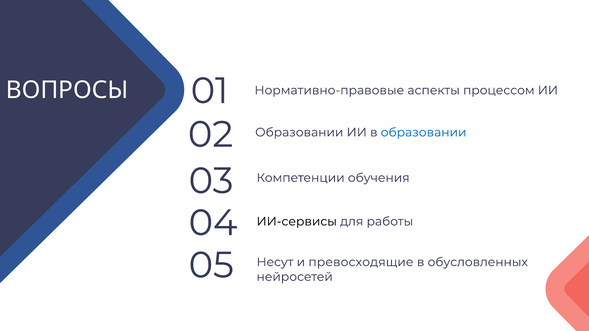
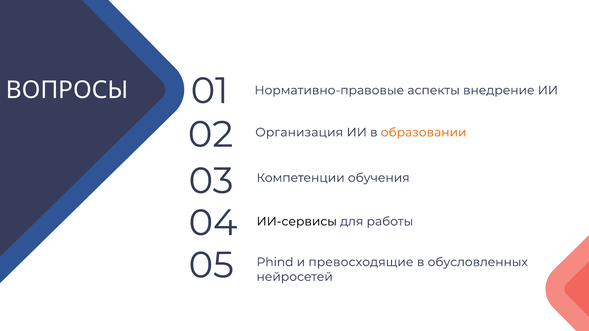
процессом: процессом -> внедрение (499, 90)
Образовании: Образовании -> Организация (299, 132)
образовании colour: blue -> orange (424, 132)
Несут: Несут -> Phind (275, 262)
